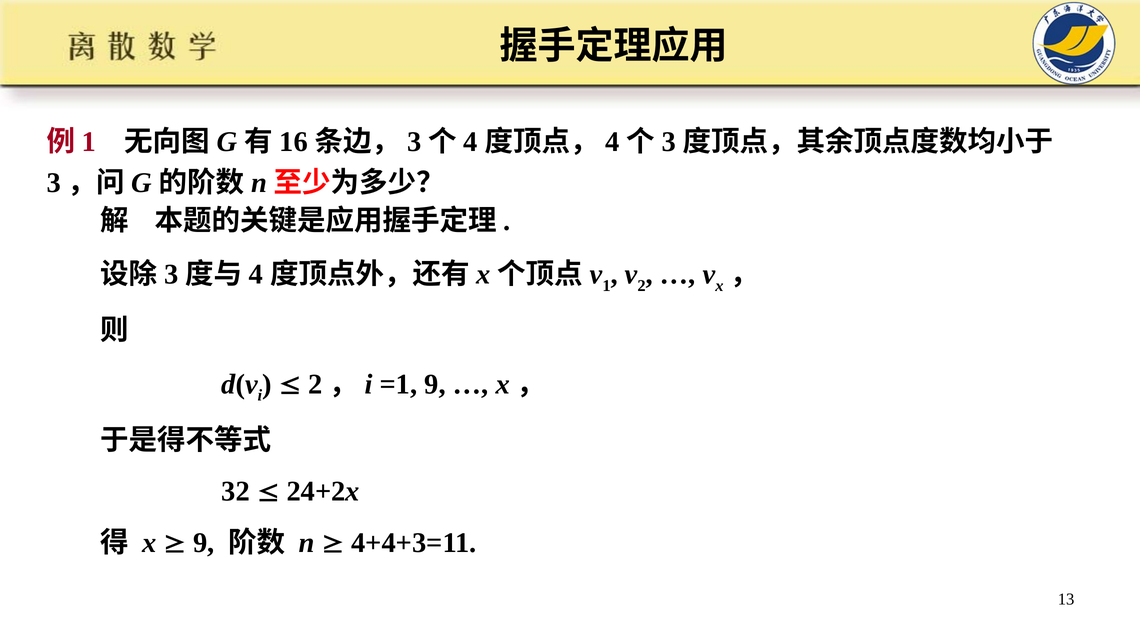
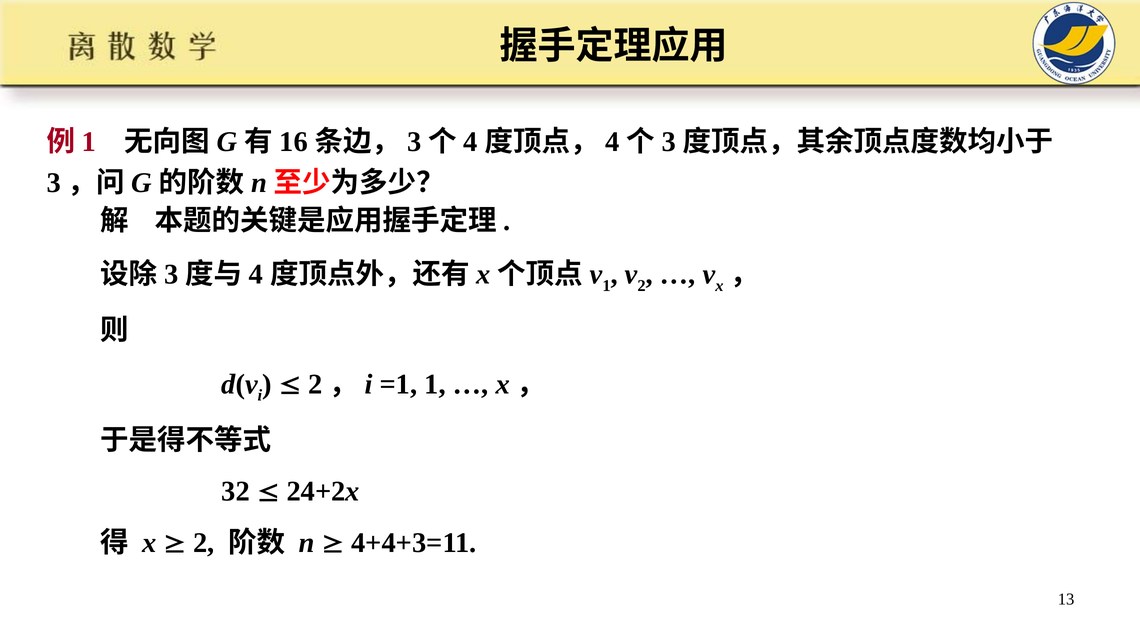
=1 9: 9 -> 1 (435, 384)
9: 9 -> 2 (204, 543)
